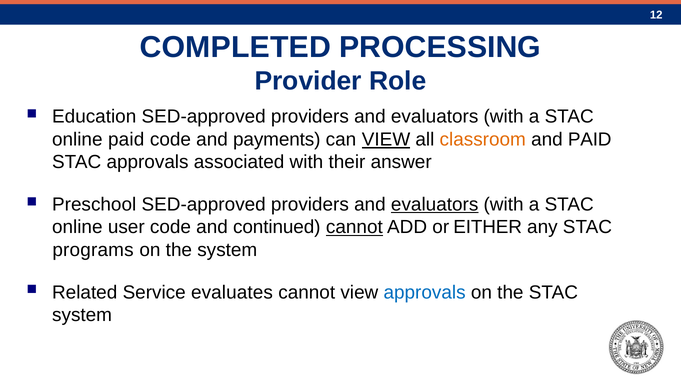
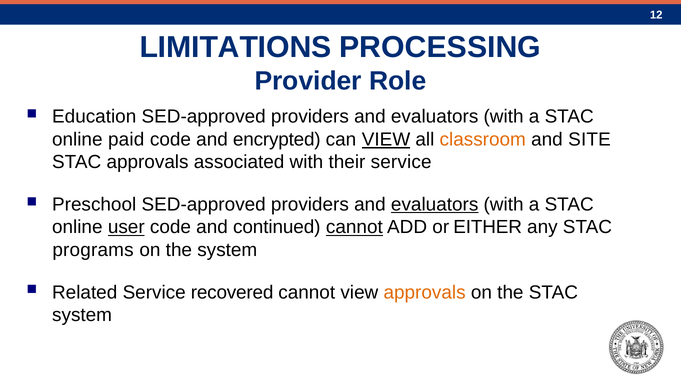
COMPLETED: COMPLETED -> LIMITATIONS (236, 47)
payments: payments -> encrypted (277, 139)
and PAID: PAID -> SITE (590, 139)
their answer: answer -> service (401, 162)
user underline: none -> present (126, 227)
evaluates: evaluates -> recovered (232, 292)
approvals colour: blue -> orange (425, 292)
